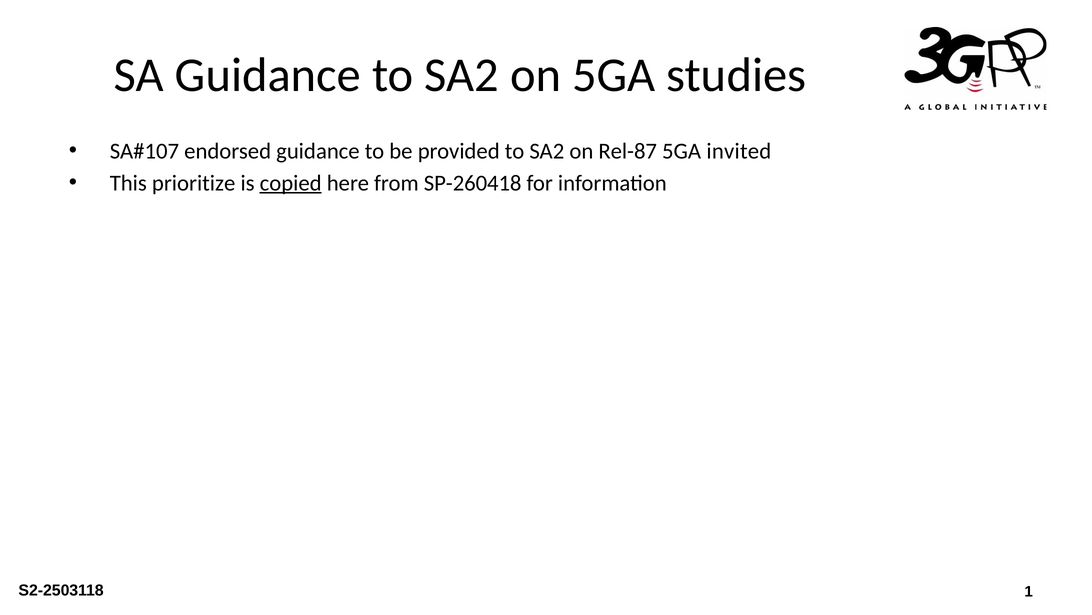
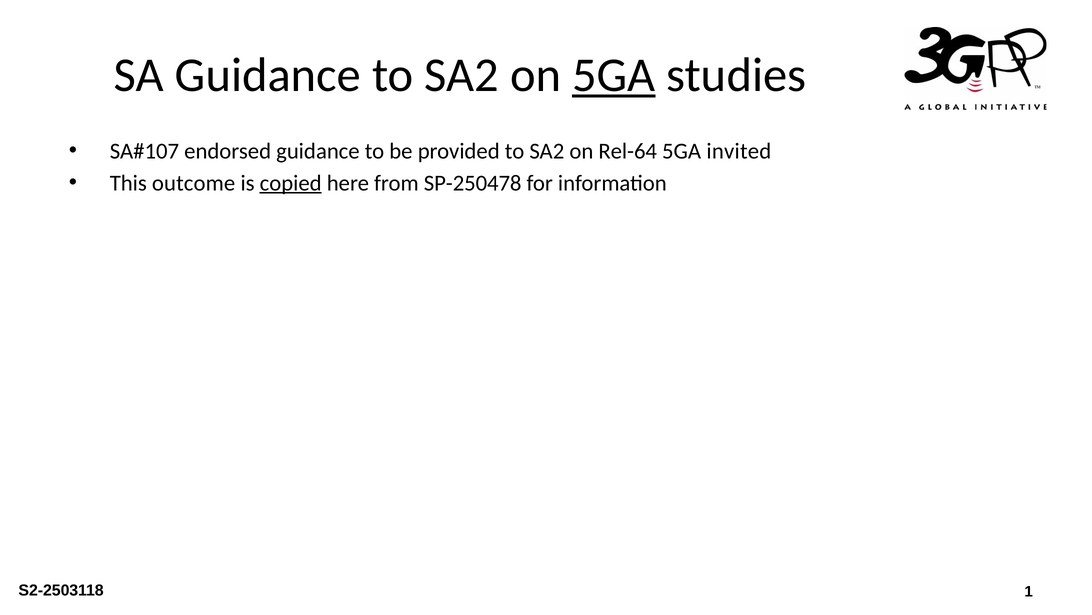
5GA underline: none -> present (614, 75)
Rel-87: Rel-87 -> Rel-64 (628, 151)
prioritize: prioritize -> outcome (194, 183)
SP-260418: SP-260418 -> SP-250478 (473, 183)
